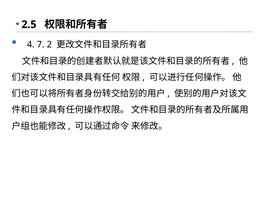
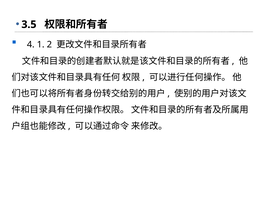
2.5: 2.5 -> 3.5 (29, 25)
7: 7 -> 1 (41, 45)
